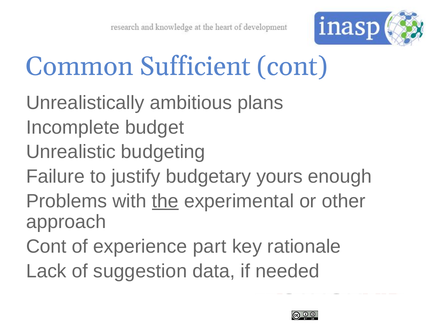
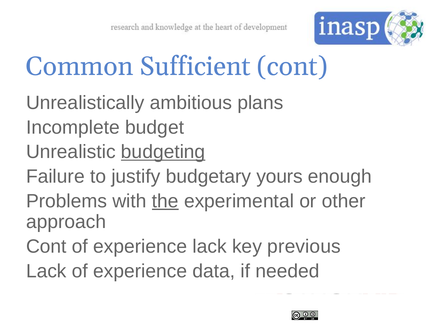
budgeting underline: none -> present (163, 152)
experience part: part -> lack (210, 246)
rationale: rationale -> previous (304, 246)
Lack of suggestion: suggestion -> experience (140, 271)
